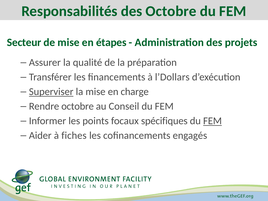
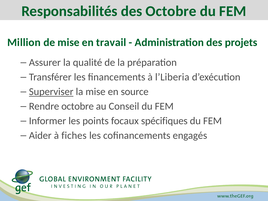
Secteur: Secteur -> Million (24, 42)
étapes: étapes -> travail (111, 42)
l’Dollars: l’Dollars -> l’Liberia (172, 77)
charge: charge -> source (135, 92)
FEM underline: present -> none (213, 121)
